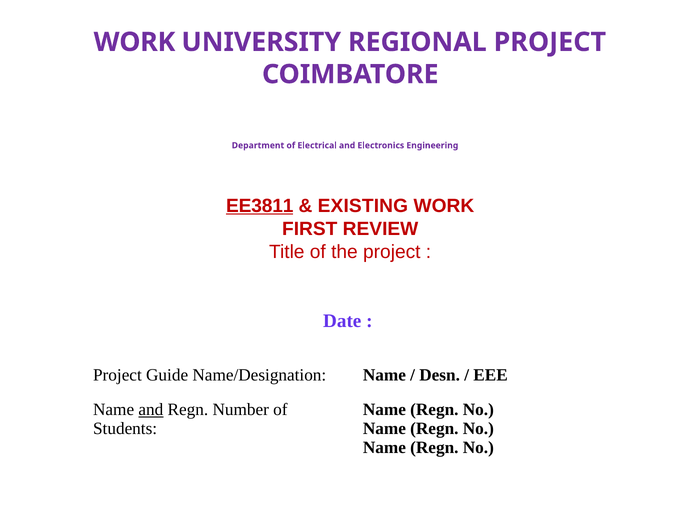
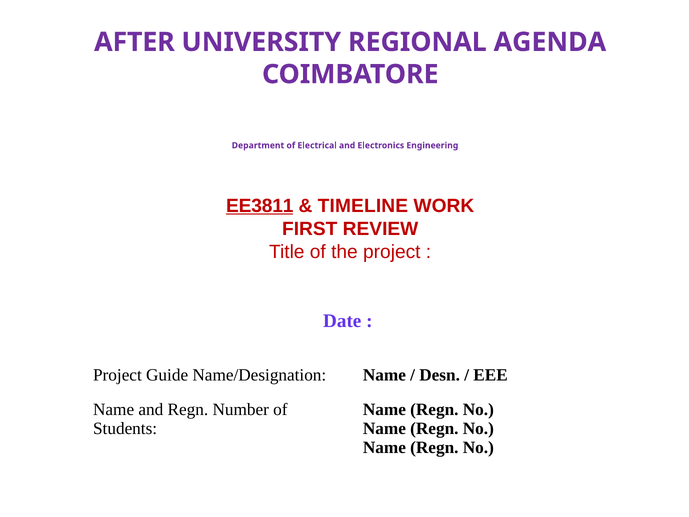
WORK: WORK -> AFTER (134, 42)
REGIONAL PROJECT: PROJECT -> AGENDA (550, 42)
EXISTING: EXISTING -> TIMELINE (363, 206)
and underline: present -> none (151, 409)
